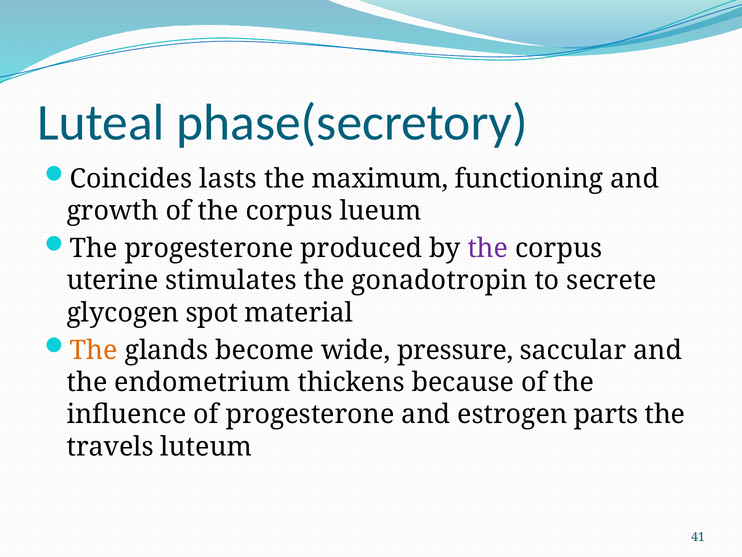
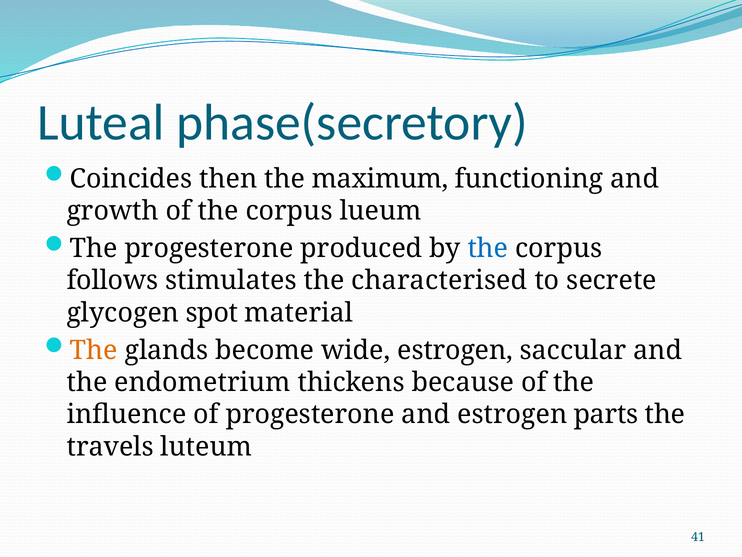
lasts: lasts -> then (228, 179)
the colour: purple -> blue (488, 248)
uterine: uterine -> follows (112, 280)
gonadotropin: gonadotropin -> characterised (439, 280)
wide pressure: pressure -> estrogen (455, 350)
